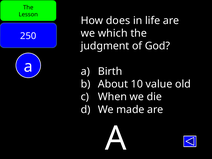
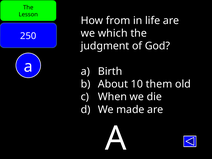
does: does -> from (118, 21)
value: value -> them (159, 84)
